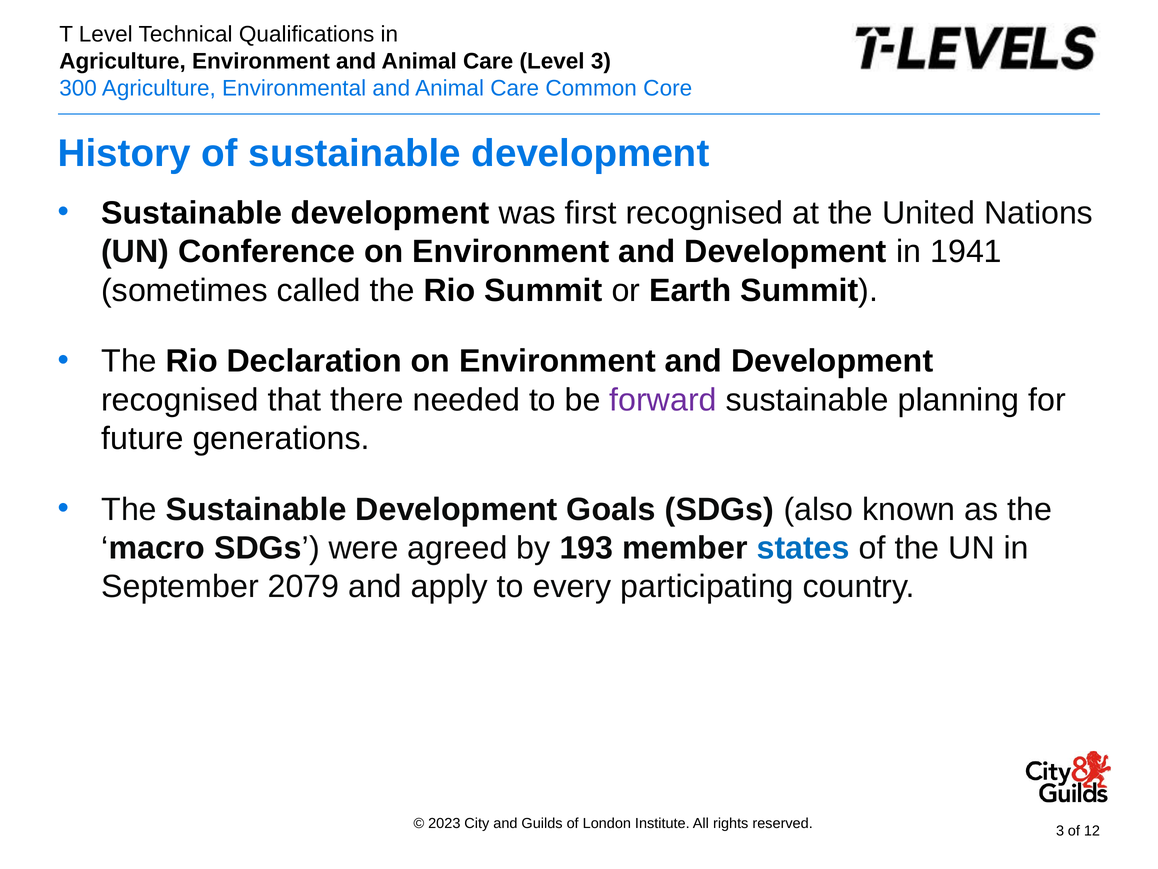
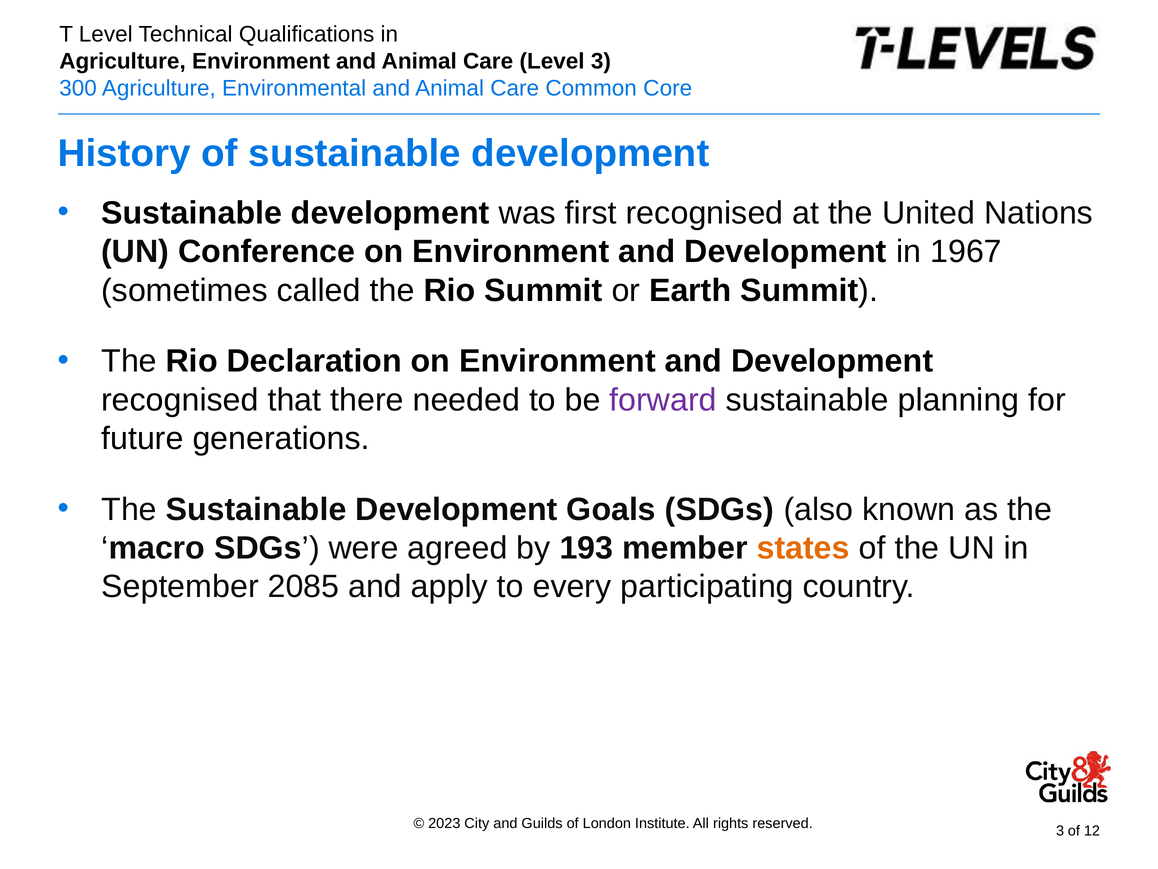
1941: 1941 -> 1967 (966, 252)
states colour: blue -> orange (803, 548)
2079: 2079 -> 2085 (303, 586)
